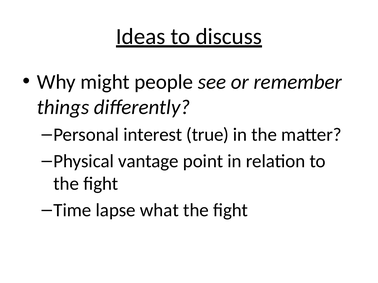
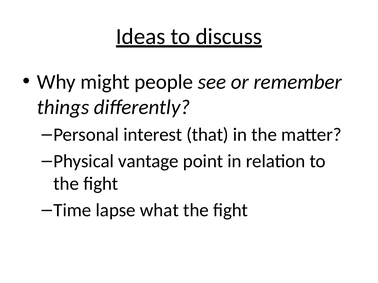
true: true -> that (208, 135)
